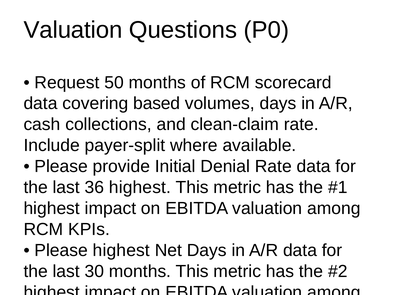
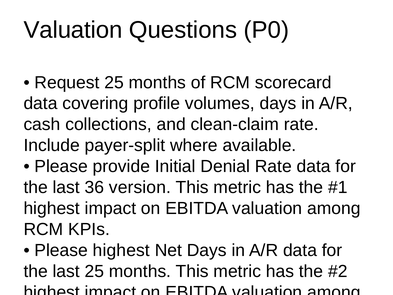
Request 50: 50 -> 25 (114, 82)
based: based -> profile (157, 103)
36 highest: highest -> version (140, 187)
last 30: 30 -> 25 (94, 271)
